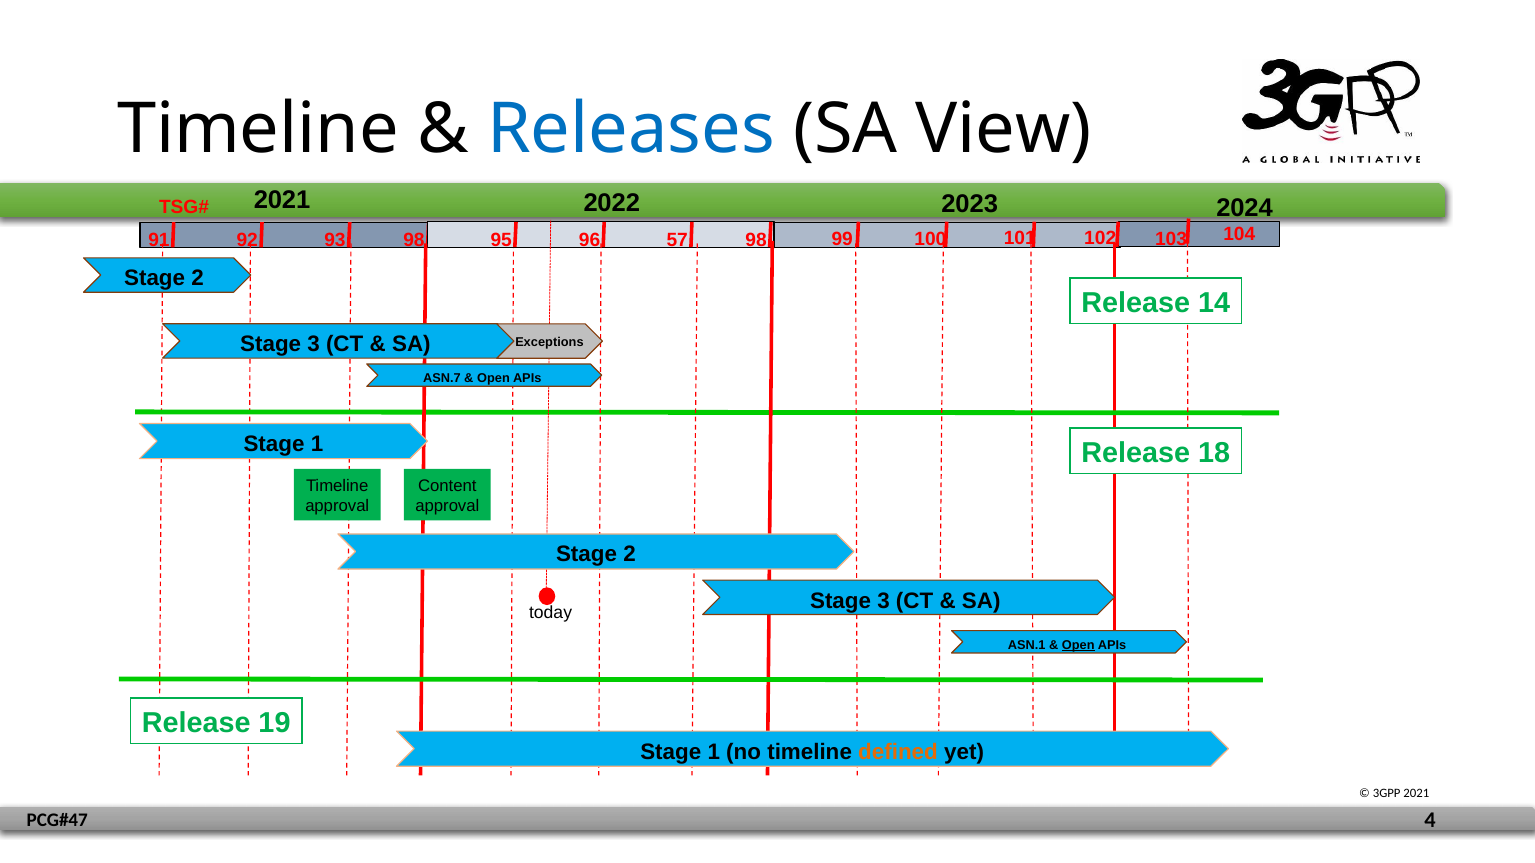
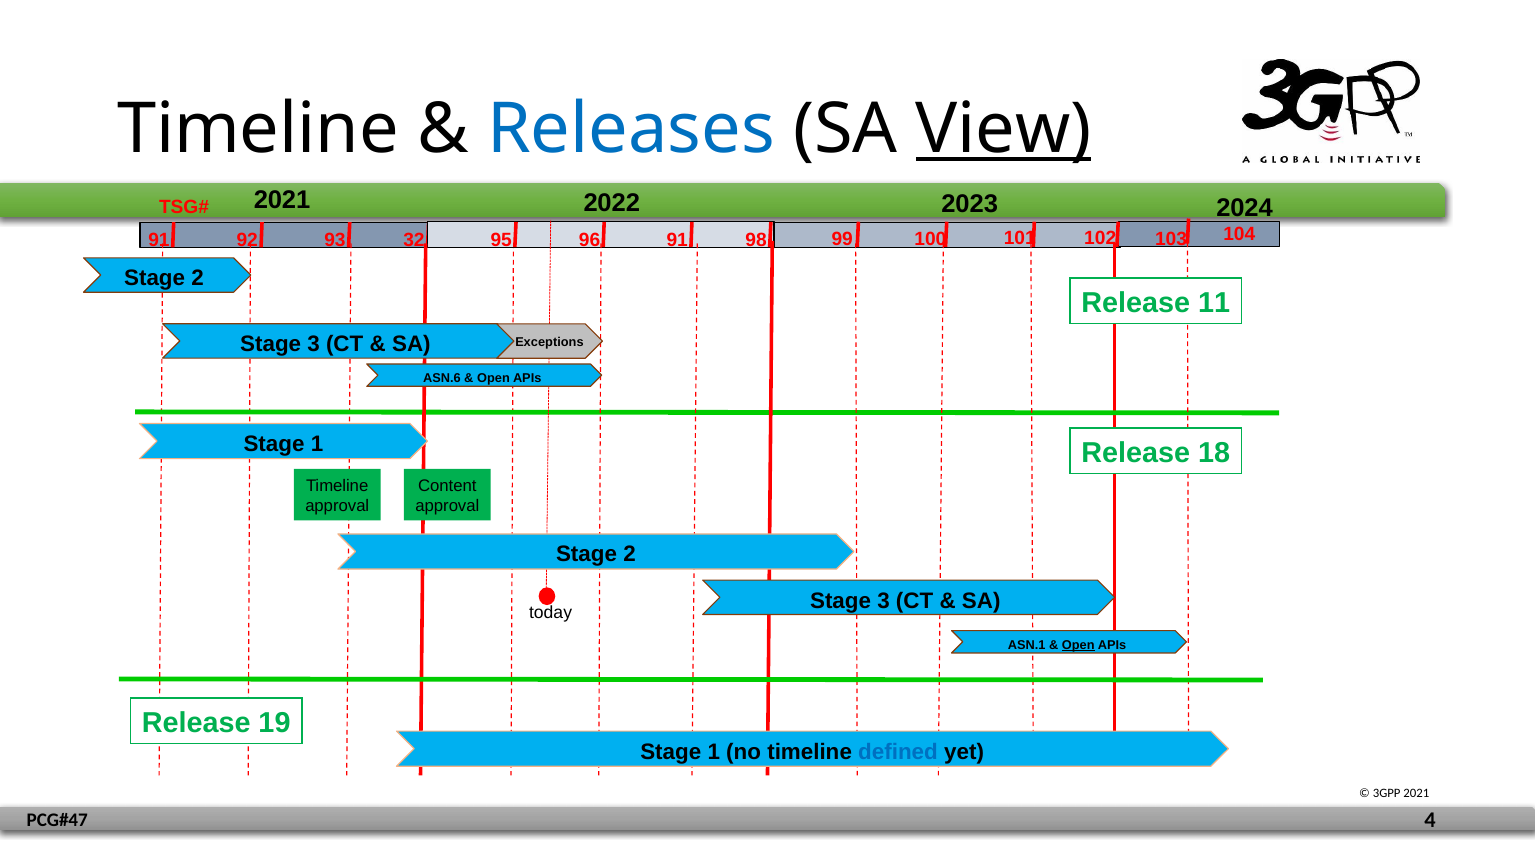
View underline: none -> present (1004, 129)
96 57: 57 -> 91 (677, 241)
93 98: 98 -> 32 (414, 241)
14: 14 -> 11 (1214, 303)
ASN.7: ASN.7 -> ASN.6 (442, 378)
defined colour: orange -> blue (898, 752)
